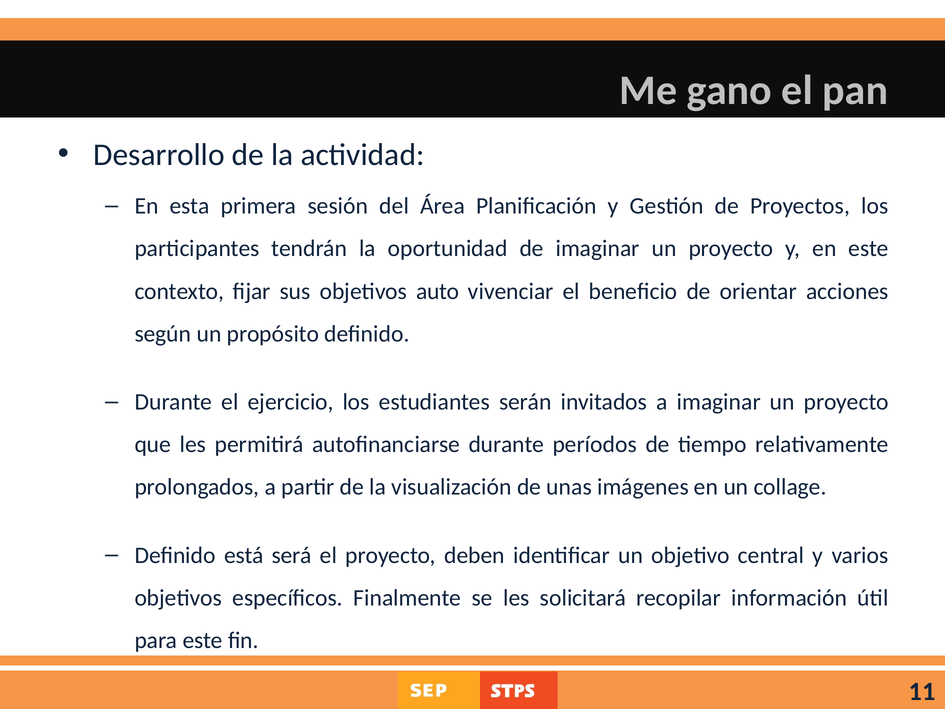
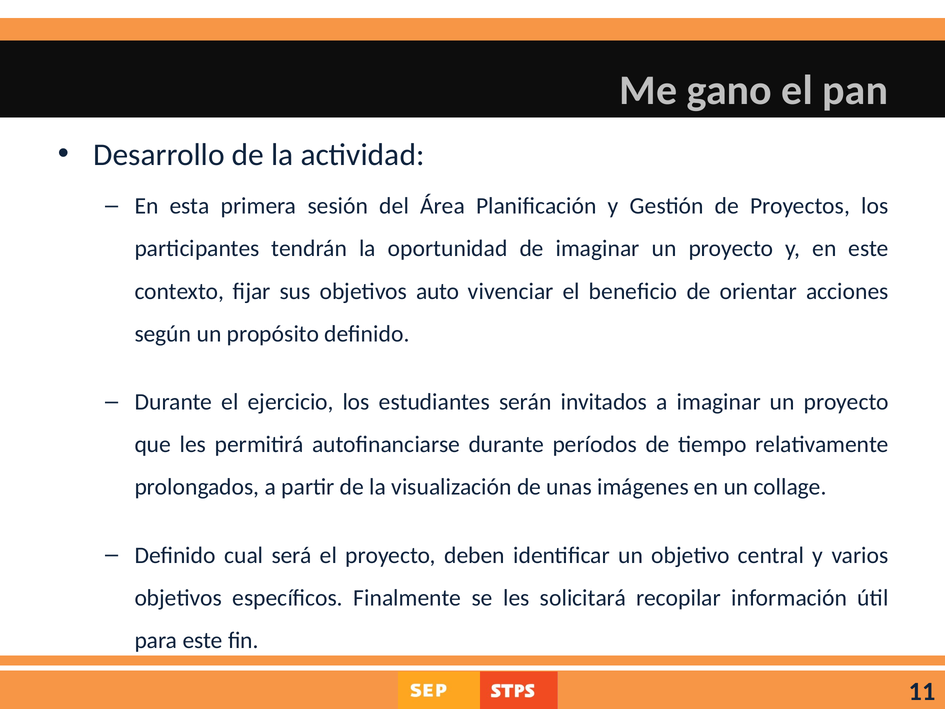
está: está -> cual (244, 555)
